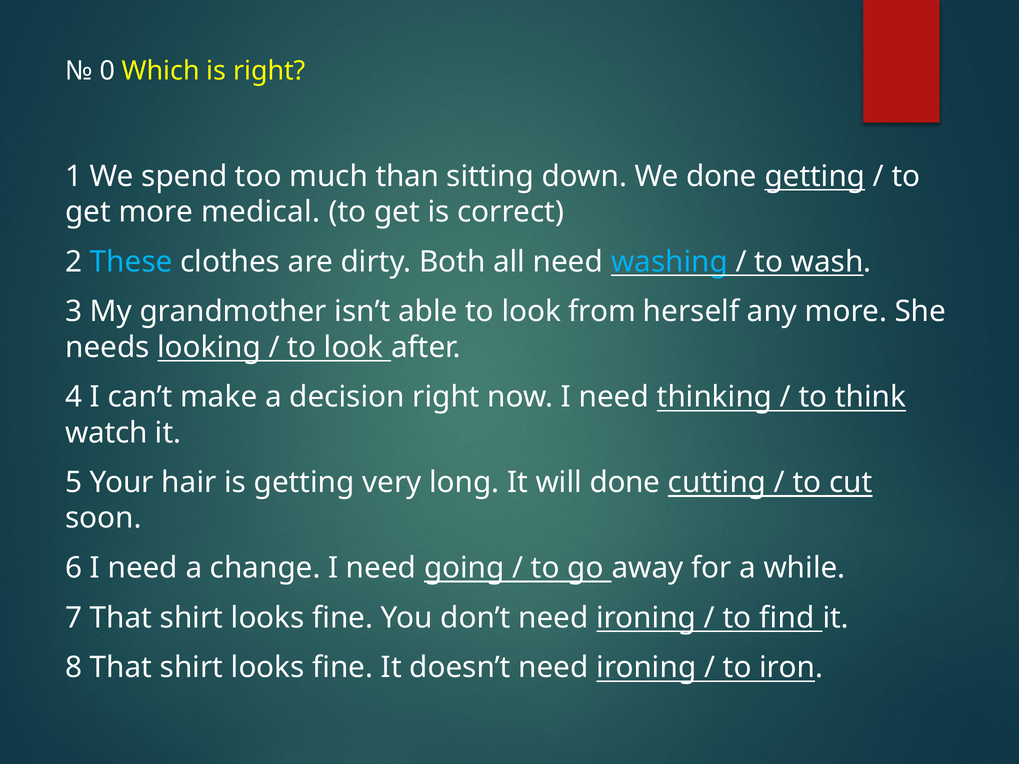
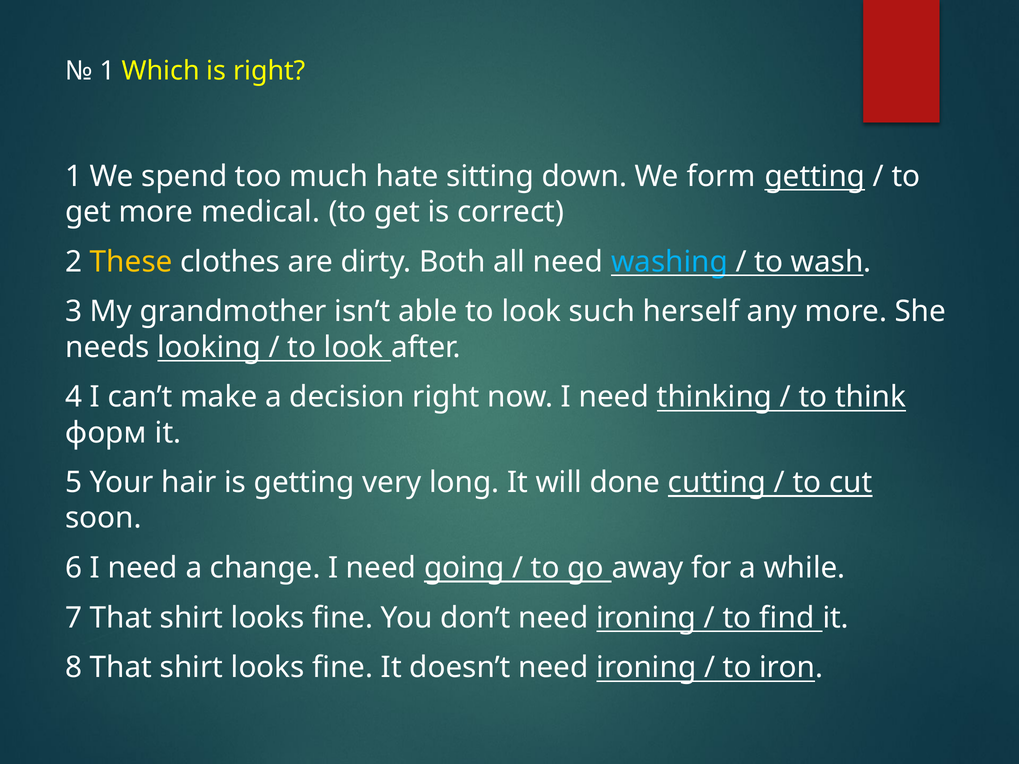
0: 0 -> 1 (107, 71)
than: than -> hate (407, 176)
We done: done -> form (721, 176)
These colour: light blue -> yellow (131, 262)
from: from -> such (602, 312)
watch: watch -> форм (106, 433)
